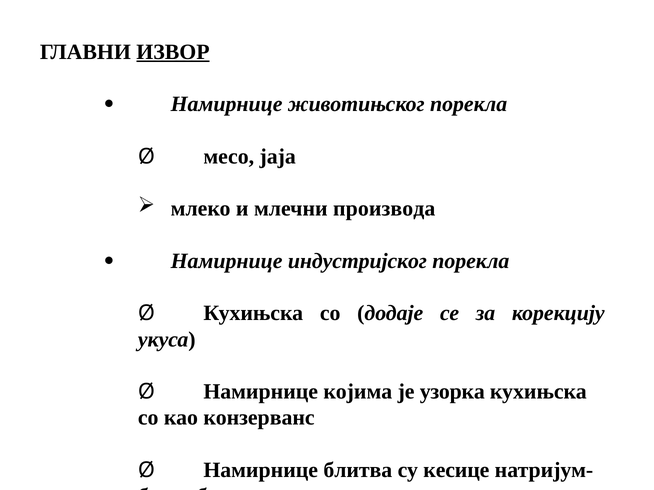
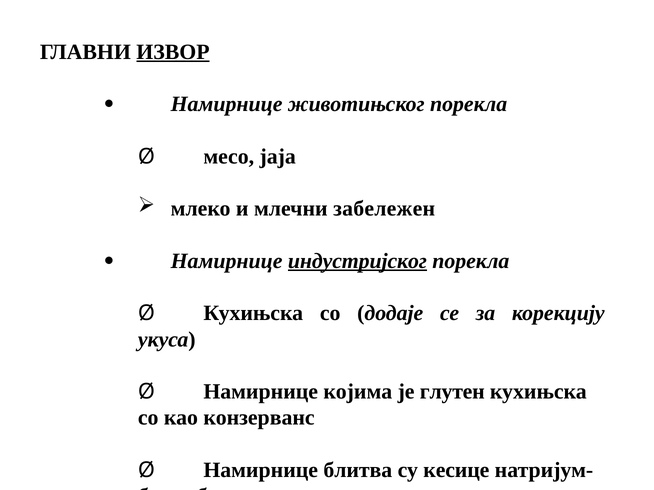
производа: производа -> забележен (384, 209)
индустријског underline: none -> present (357, 261)
узорка: узорка -> глутен (452, 392)
